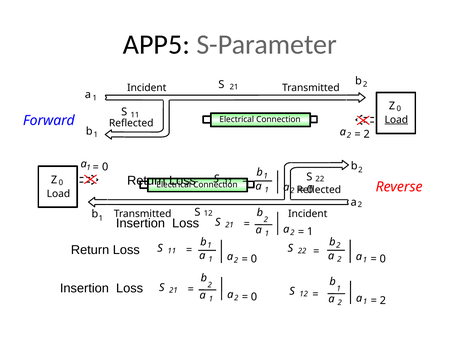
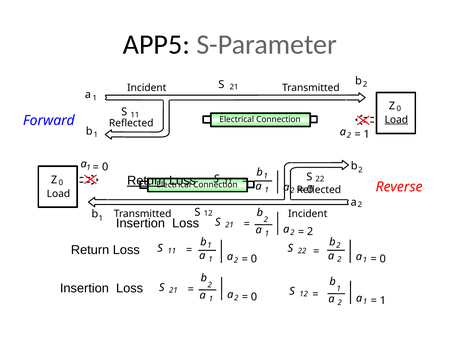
2: 2 -> 1 (367, 134)
Return underline: none -> present (146, 181)
1: 1 -> 2 (310, 232)
2: 2 -> 1 (383, 301)
